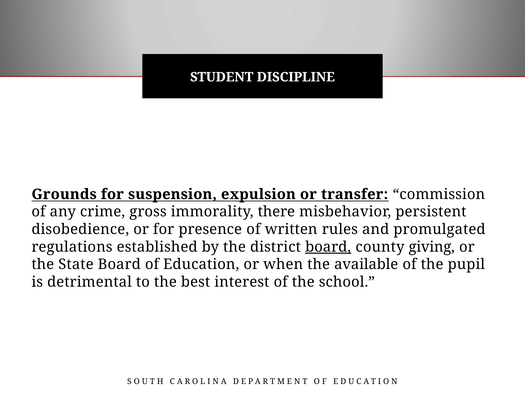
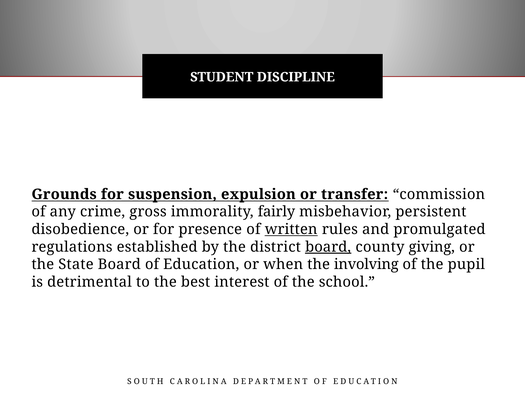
there: there -> fairly (276, 212)
written underline: none -> present (291, 229)
available: available -> involving (366, 264)
